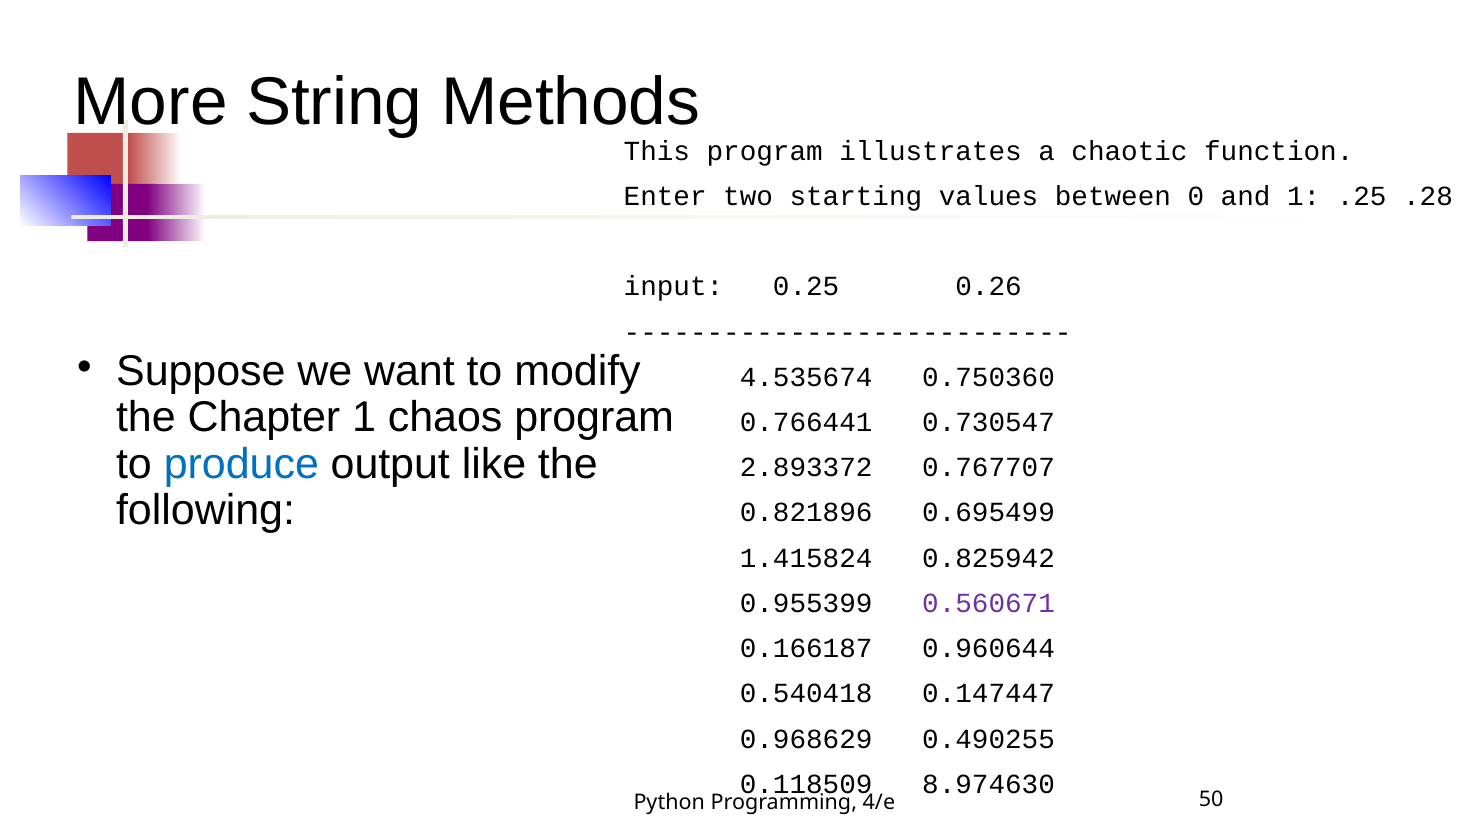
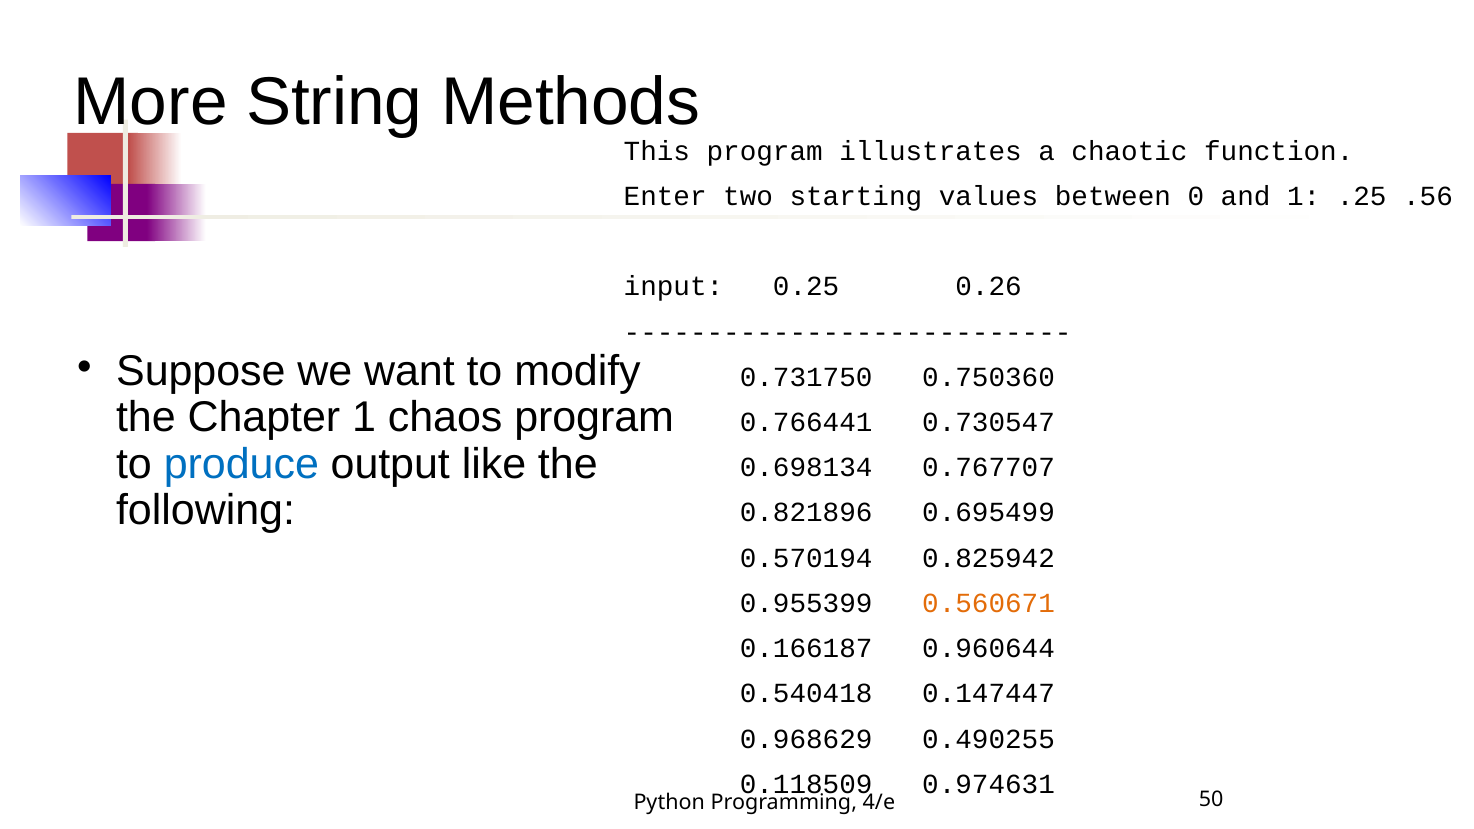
.28: .28 -> .56 (1428, 196)
4.535674: 4.535674 -> 0.731750 (806, 377)
2.893372: 2.893372 -> 0.698134 (806, 468)
1.415824: 1.415824 -> 0.570194 (806, 558)
0.560671 colour: purple -> orange (989, 603)
8.974630: 8.974630 -> 0.974631 (989, 784)
